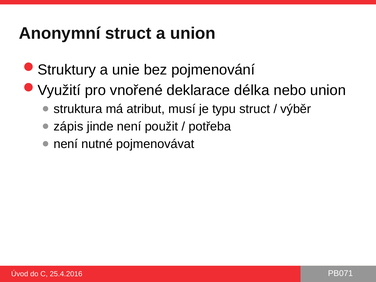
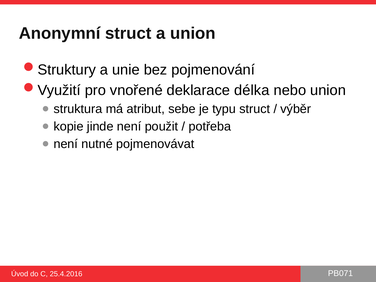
musí: musí -> sebe (182, 109)
zápis: zápis -> kopie (69, 126)
